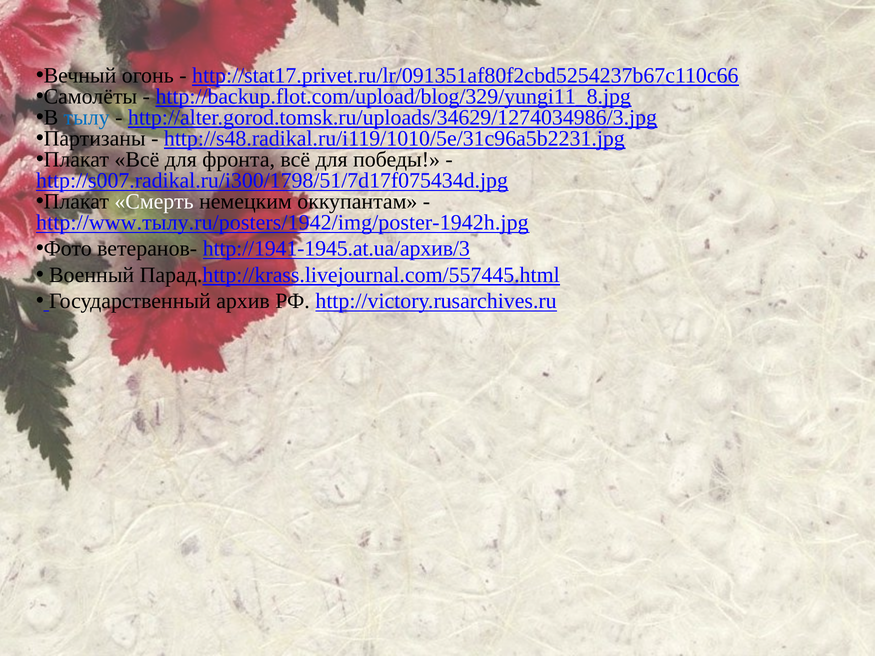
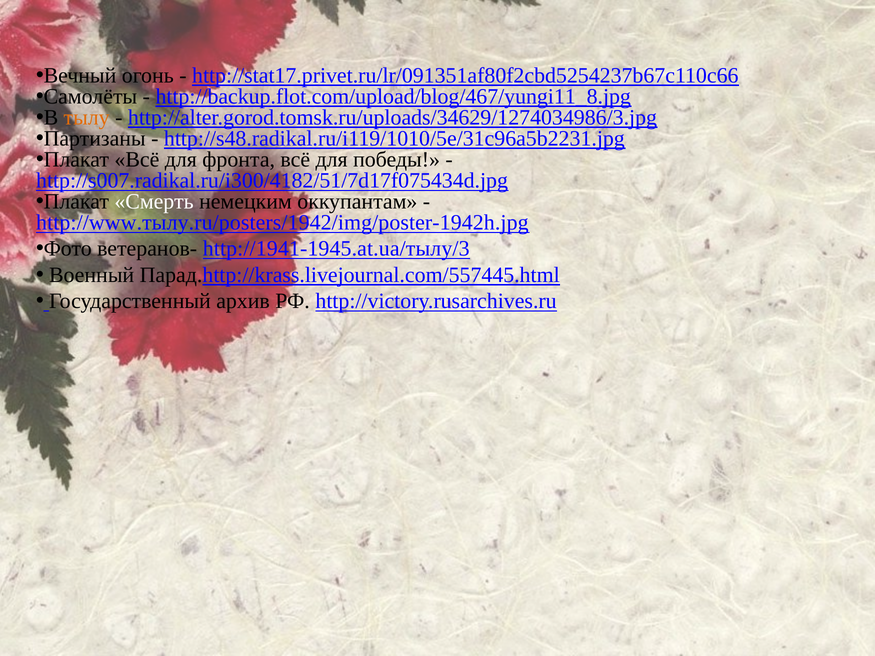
http://backup.flot.com/upload/blog/329/yungi11_8.jpg: http://backup.flot.com/upload/blog/329/yungi11_8.jpg -> http://backup.flot.com/upload/blog/467/yungi11_8.jpg (393, 97)
тылу colour: blue -> orange (87, 118)
http://s007.radikal.ru/i300/1798/51/7d17f075434d.jpg: http://s007.radikal.ru/i300/1798/51/7d17f075434d.jpg -> http://s007.radikal.ru/i300/4182/51/7d17f075434d.jpg (272, 181)
http://1941-1945.at.ua/архив/3: http://1941-1945.at.ua/архив/3 -> http://1941-1945.at.ua/тылу/3 (336, 249)
